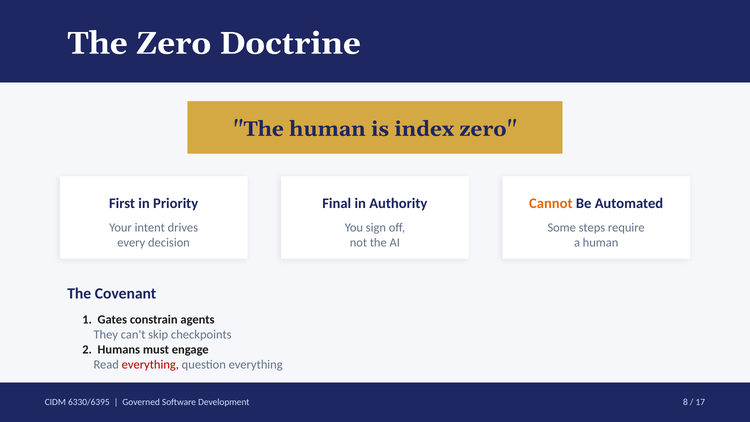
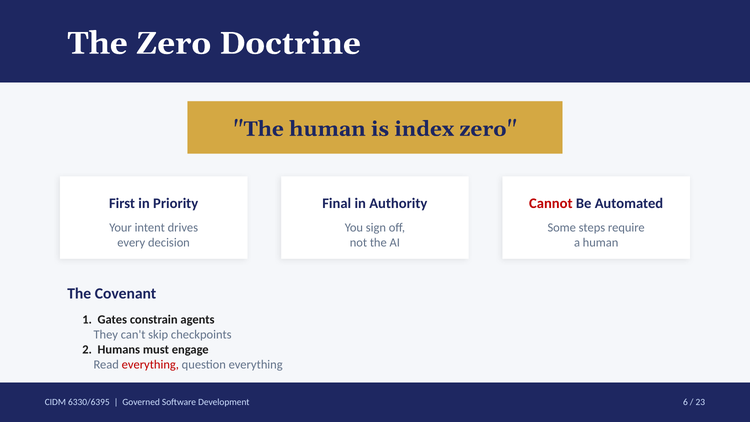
Cannot colour: orange -> red (551, 203)
8: 8 -> 6 (685, 402)
17: 17 -> 23 (700, 402)
